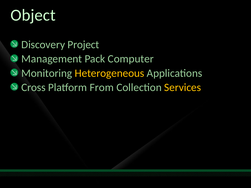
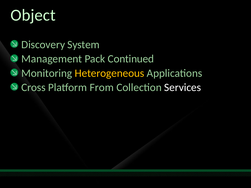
Project: Project -> System (83, 45)
Computer: Computer -> Continued (131, 59)
Services colour: yellow -> white (183, 88)
